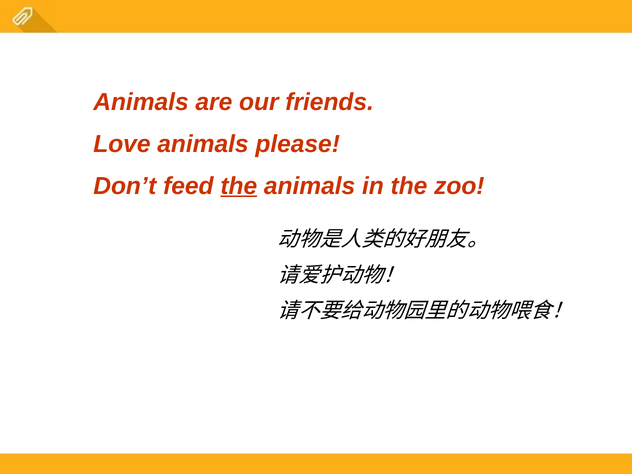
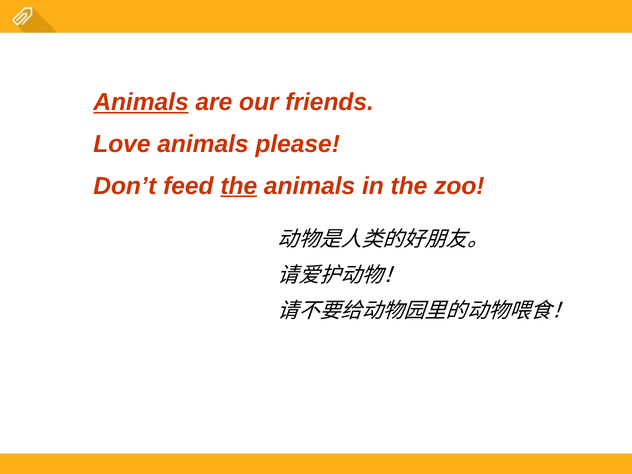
Animals underline: none -> present (141, 102)
